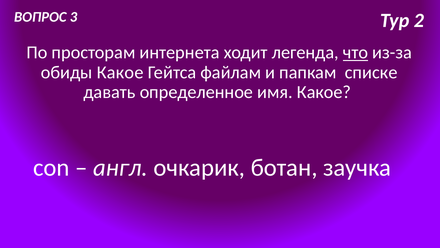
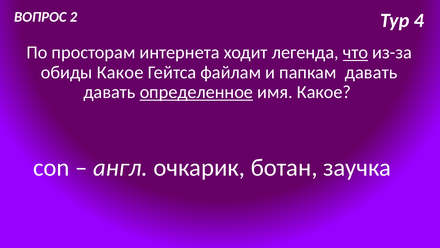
3: 3 -> 2 (74, 17)
2: 2 -> 4 (419, 21)
папкам списке: списке -> давать (371, 72)
определенное underline: none -> present (196, 92)
